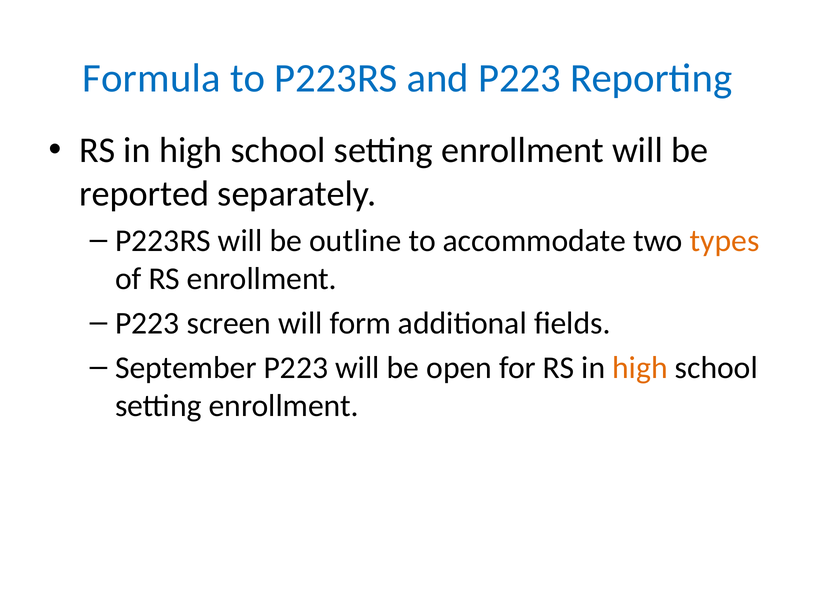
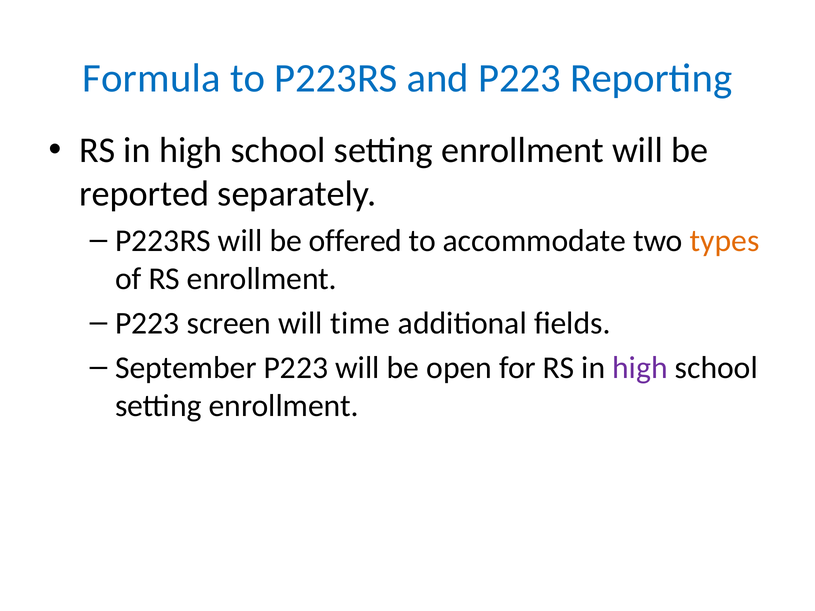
outline: outline -> offered (355, 241)
form: form -> time (360, 323)
high colour: orange -> purple (640, 368)
